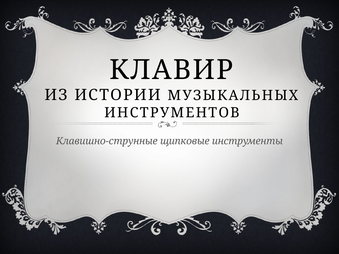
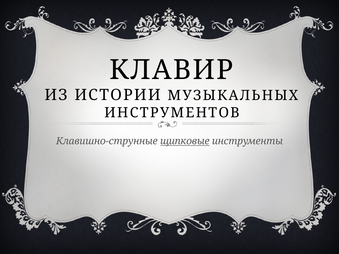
щипковые underline: none -> present (185, 141)
